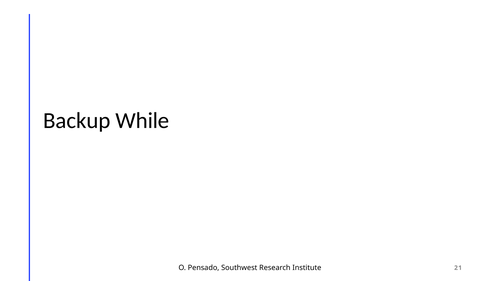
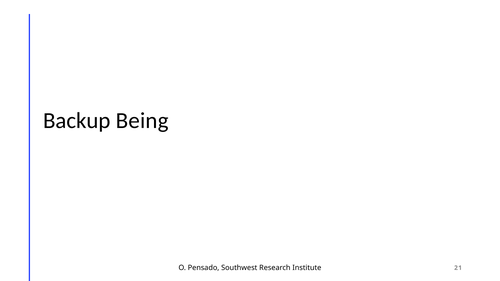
While: While -> Being (142, 121)
